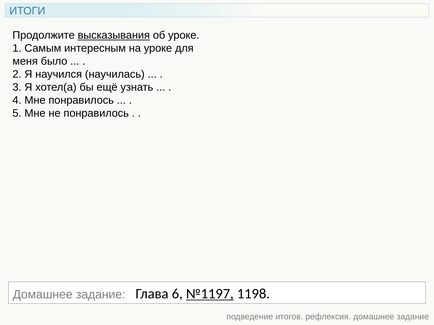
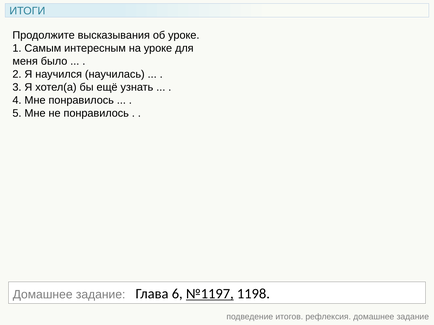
высказывания underline: present -> none (114, 35)
